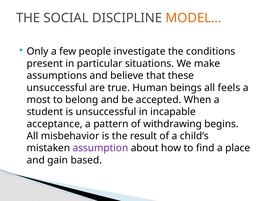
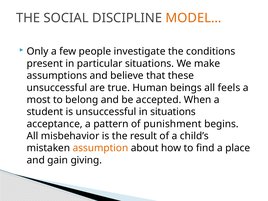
in incapable: incapable -> situations (173, 112)
withdrawing: withdrawing -> punishment (172, 124)
assumption colour: purple -> orange (100, 148)
based: based -> giving (86, 160)
